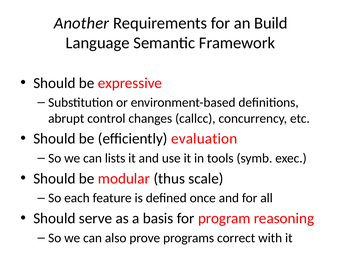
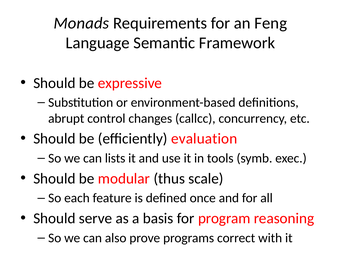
Another: Another -> Monads (81, 23)
Build: Build -> Feng (271, 23)
